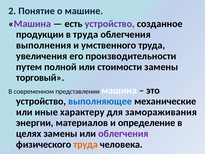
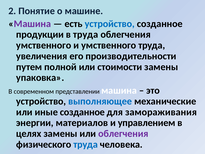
устройство colour: purple -> blue (110, 24)
выполнения: выполнения -> умственного (44, 45)
торговый: торговый -> упаковка (40, 78)
иные характеру: характеру -> созданное (82, 112)
определение: определение -> управлением (147, 123)
труда colour: orange -> blue (86, 144)
